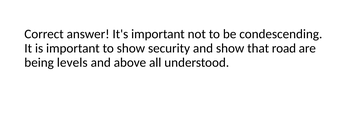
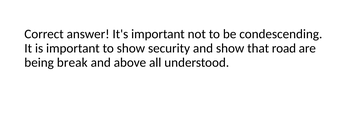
levels: levels -> break (72, 62)
